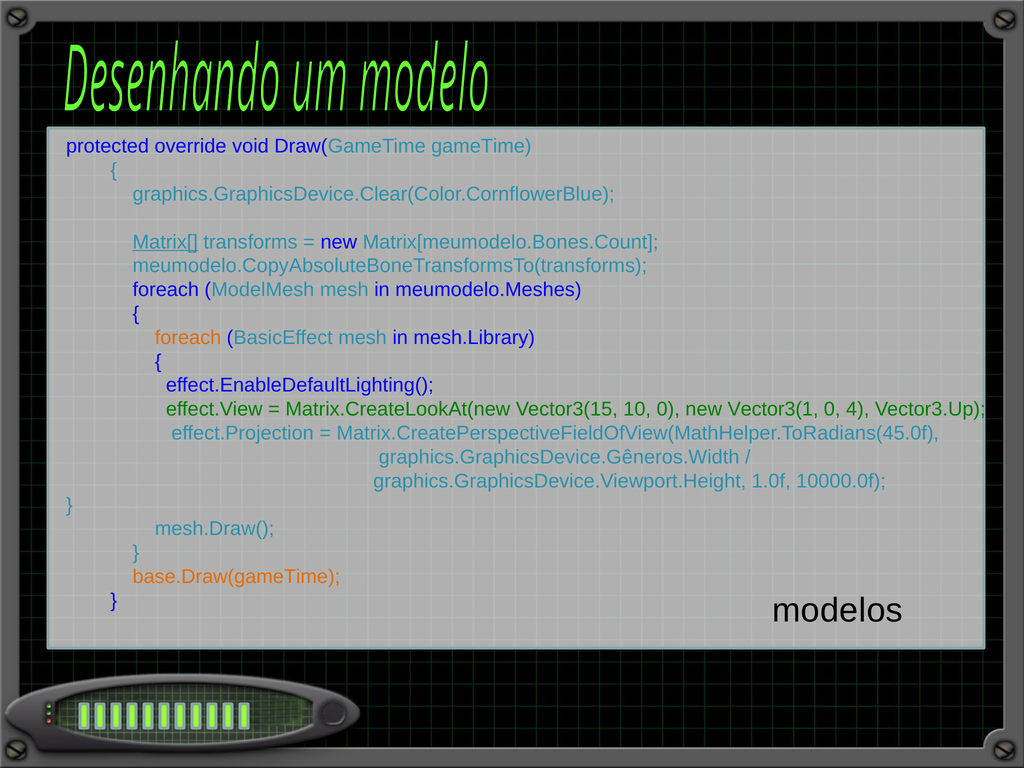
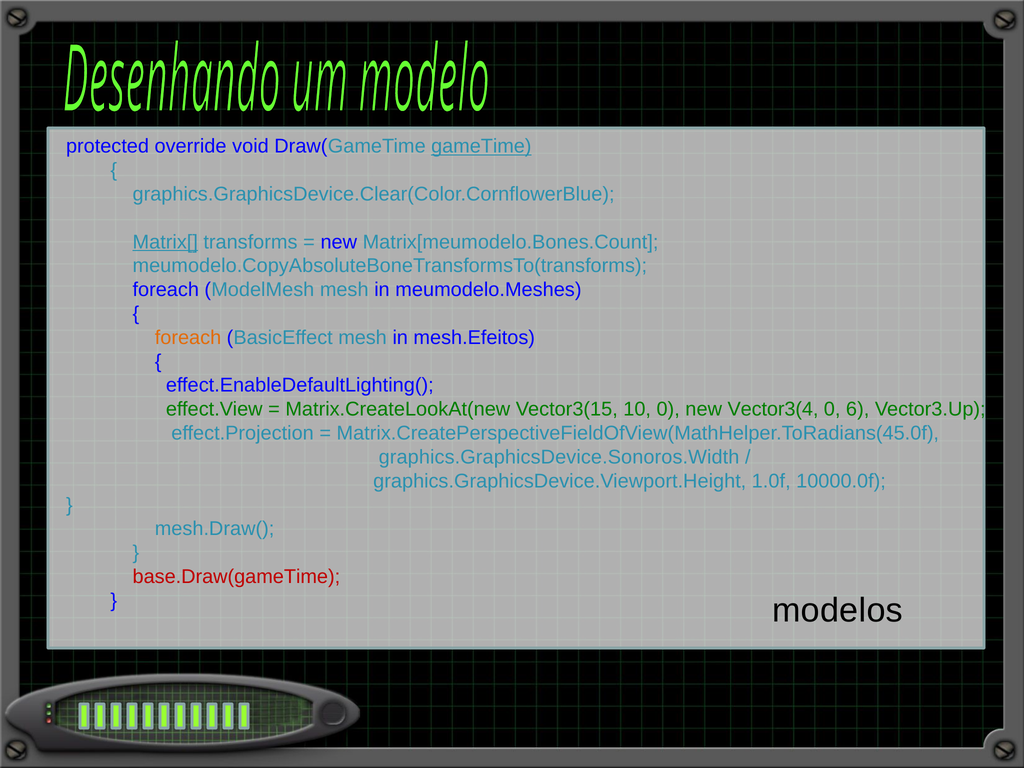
gameTime underline: none -> present (481, 146)
mesh.Library: mesh.Library -> mesh.Efeitos (474, 338)
Vector3(1: Vector3(1 -> Vector3(4 (773, 409)
4: 4 -> 6 (858, 409)
graphics.GraphicsDevice.Gêneros.Width: graphics.GraphicsDevice.Gêneros.Width -> graphics.GraphicsDevice.Sonoros.Width (559, 457)
base.Draw(gameTime colour: orange -> red (236, 577)
